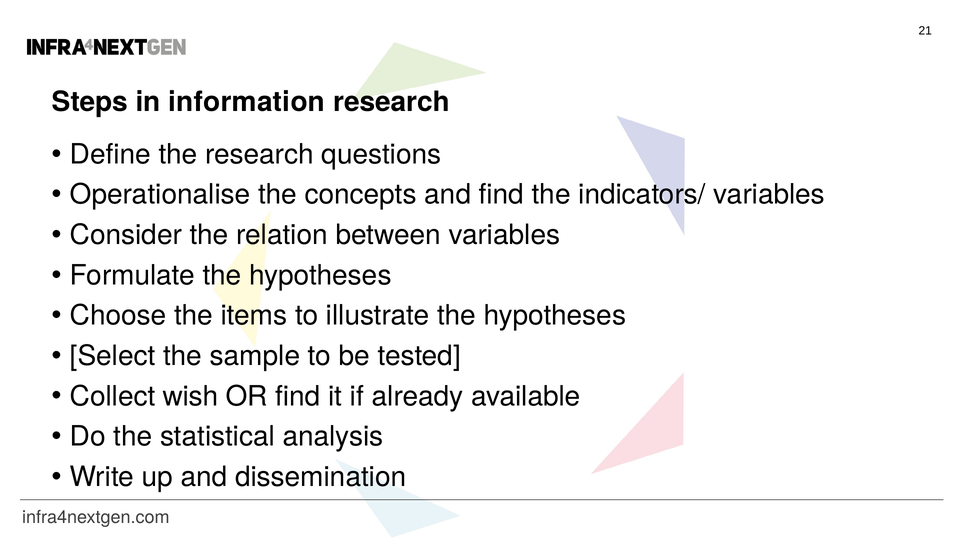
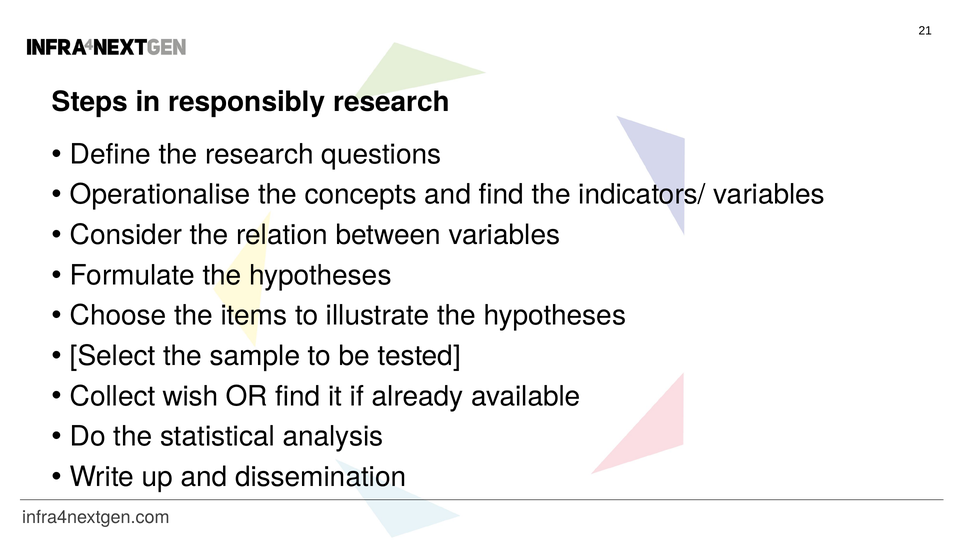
information: information -> responsibly (247, 102)
